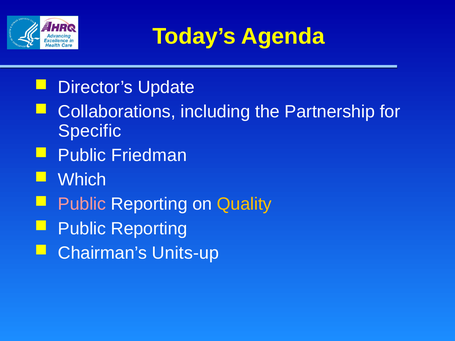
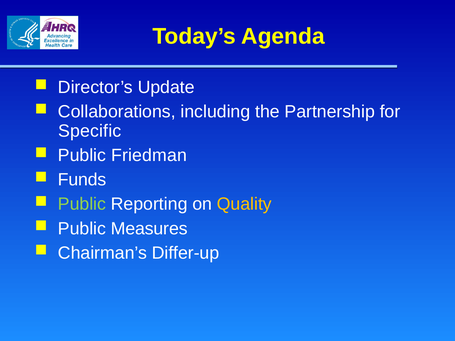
Which: Which -> Funds (82, 180)
Public colour: pink -> light green (82, 204)
Reporting: Reporting -> Measures (149, 229)
Units-up: Units-up -> Differ-up (186, 253)
